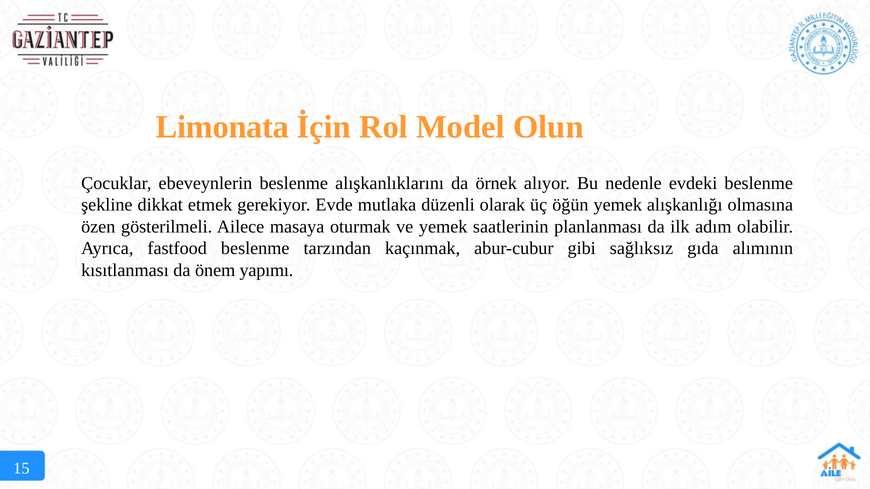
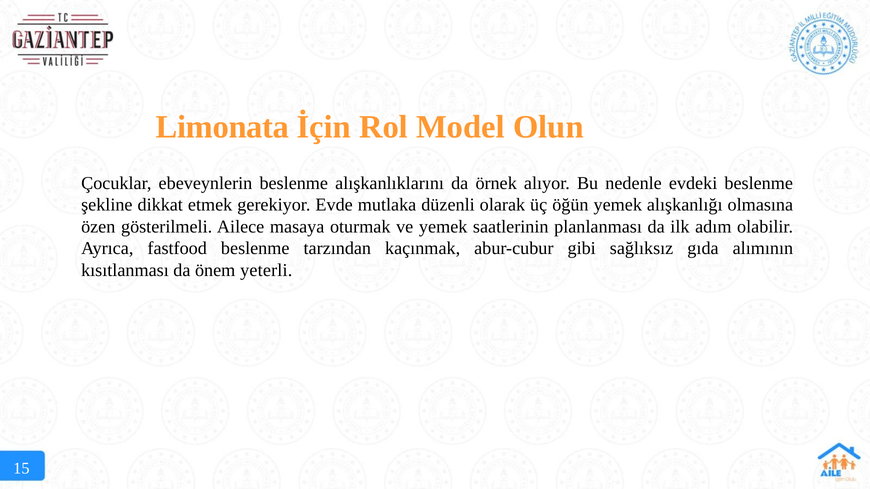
yapımı: yapımı -> yeterli (266, 270)
